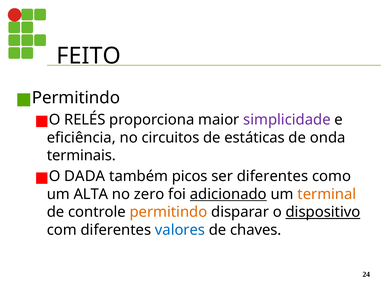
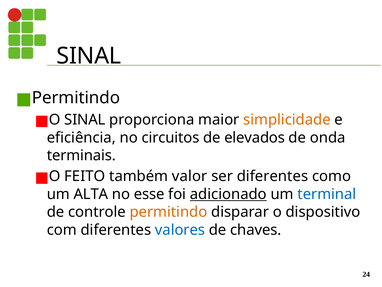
FEITO: FEITO -> SINAL (89, 56)
O RELÉS: RELÉS -> SINAL (85, 120)
simplicidade colour: purple -> orange (287, 120)
estáticas: estáticas -> elevados (255, 137)
DADA: DADA -> FEITO (85, 176)
picos: picos -> valor (190, 176)
zero: zero -> esse (149, 194)
terminal colour: orange -> blue (327, 194)
dispositivo underline: present -> none (323, 212)
